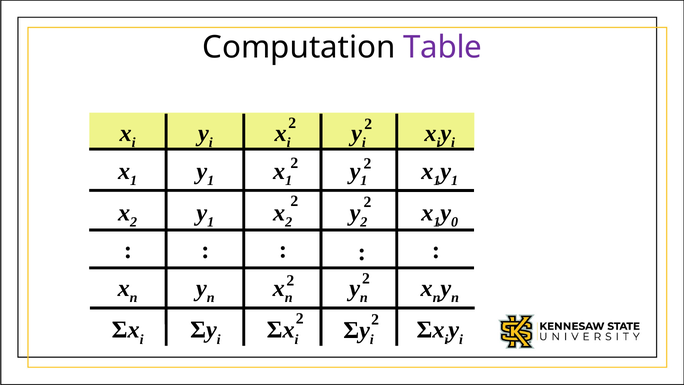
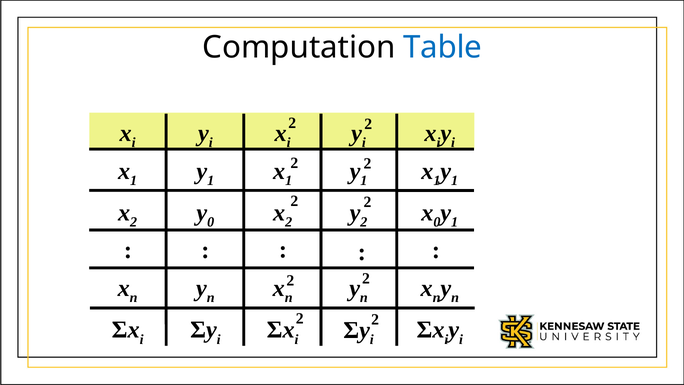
Table colour: purple -> blue (443, 47)
1: 1 -> 0 (211, 222)
1: 1 -> 0 (437, 222)
0: 0 -> 1 (455, 222)
